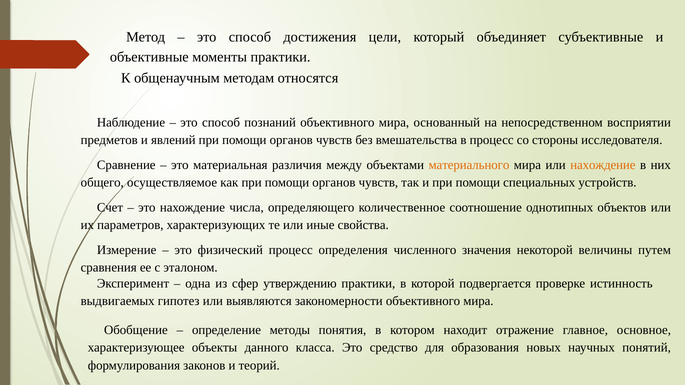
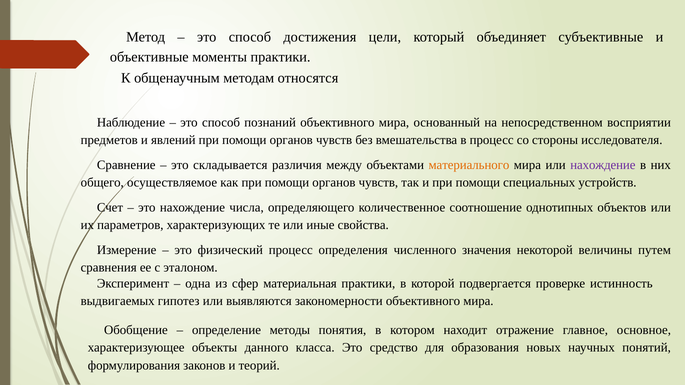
материальная: материальная -> складывается (230, 165)
нахождение colour: orange -> purple (603, 165)
утверждению: утверждению -> материальная (300, 284)
